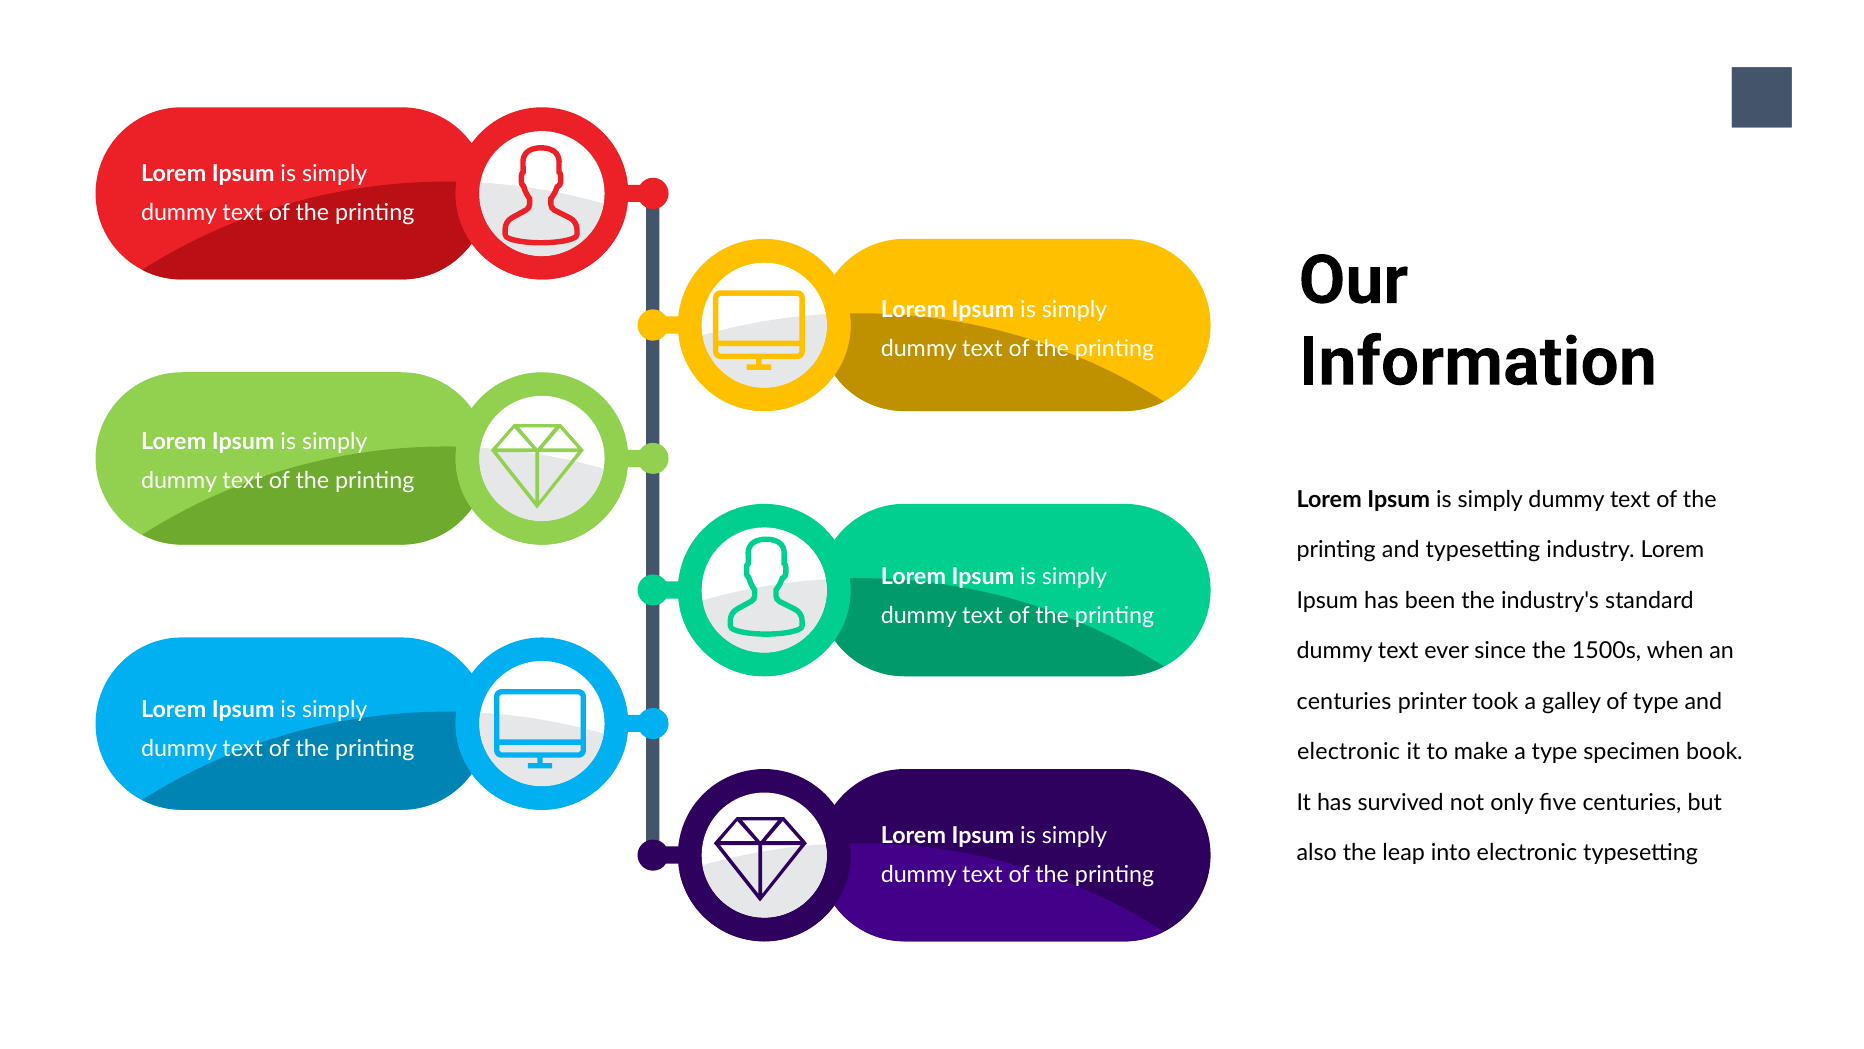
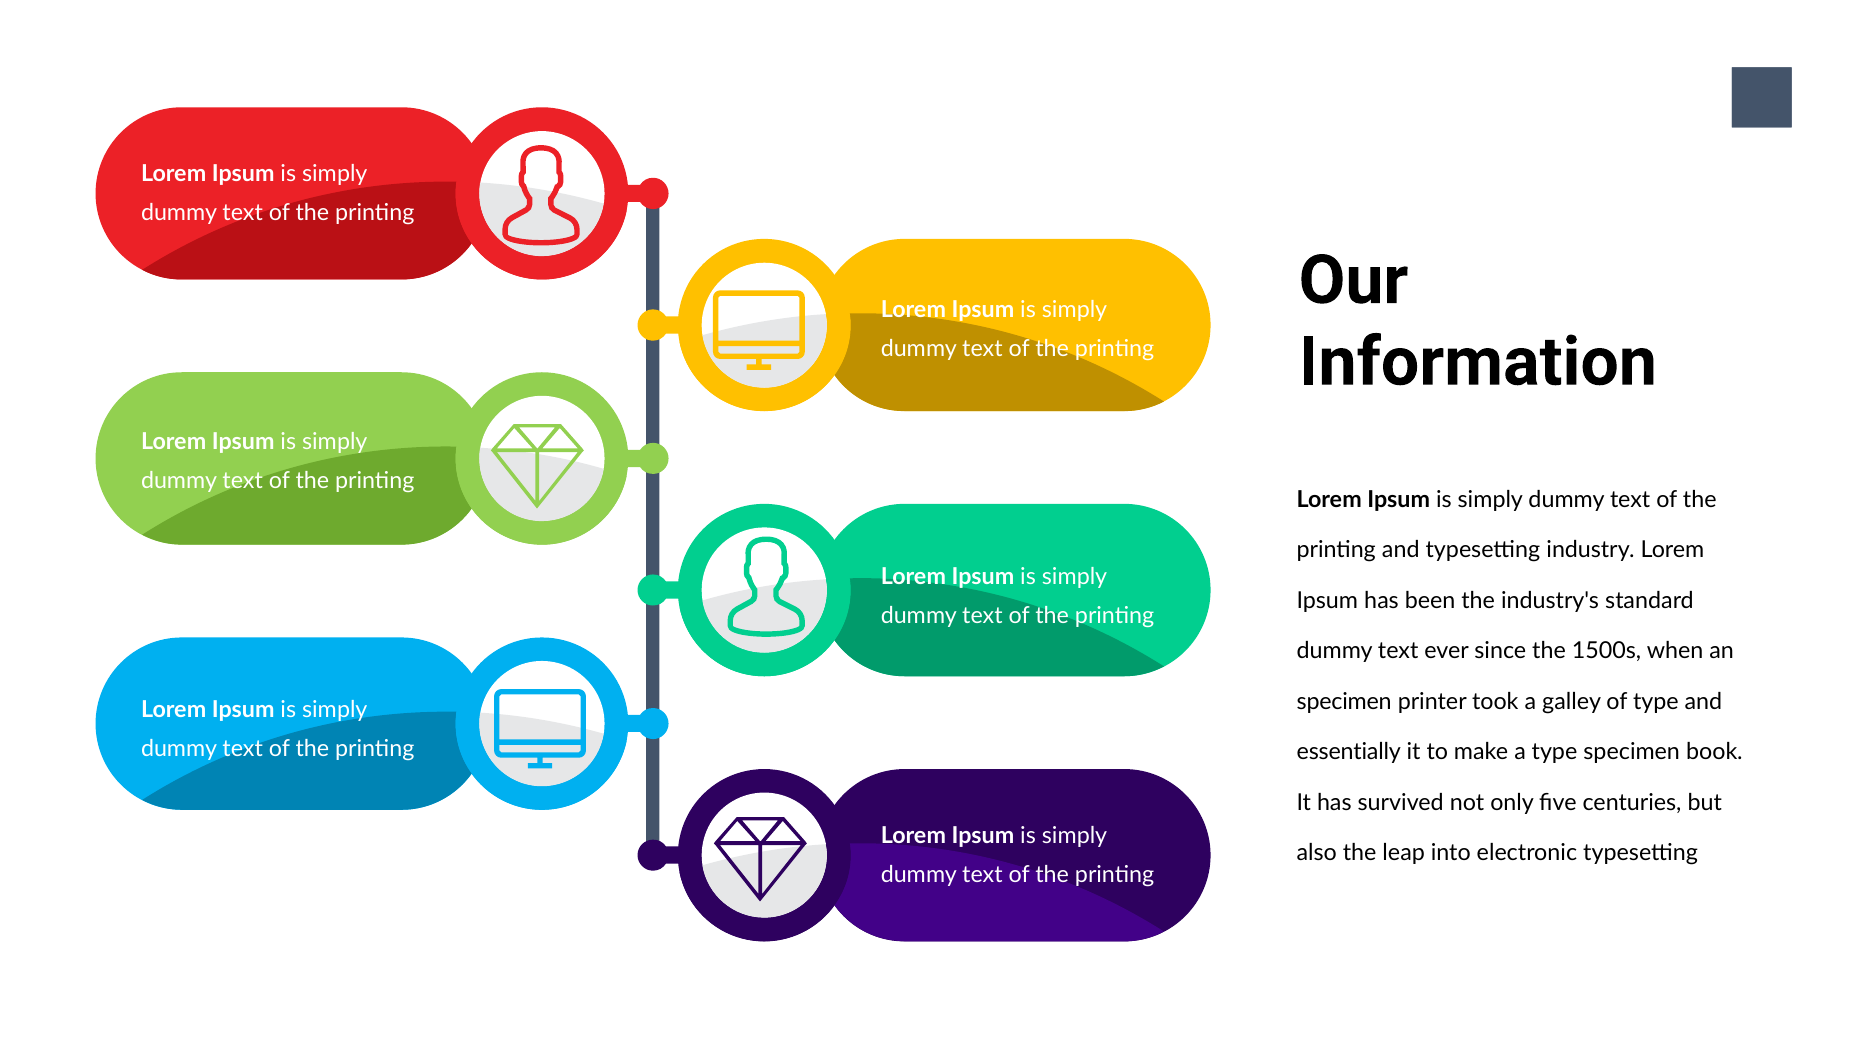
centuries: centuries -> specimen (1344, 701)
electronic: electronic -> essentially (1349, 752)
